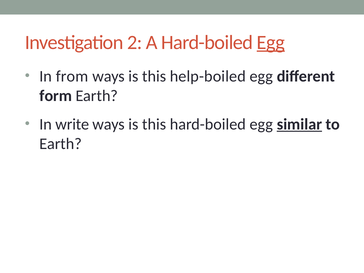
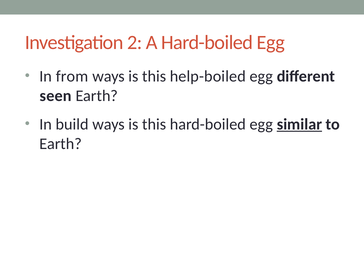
Egg underline: present -> none (271, 42)
form: form -> seen (56, 96)
write: write -> build (72, 124)
